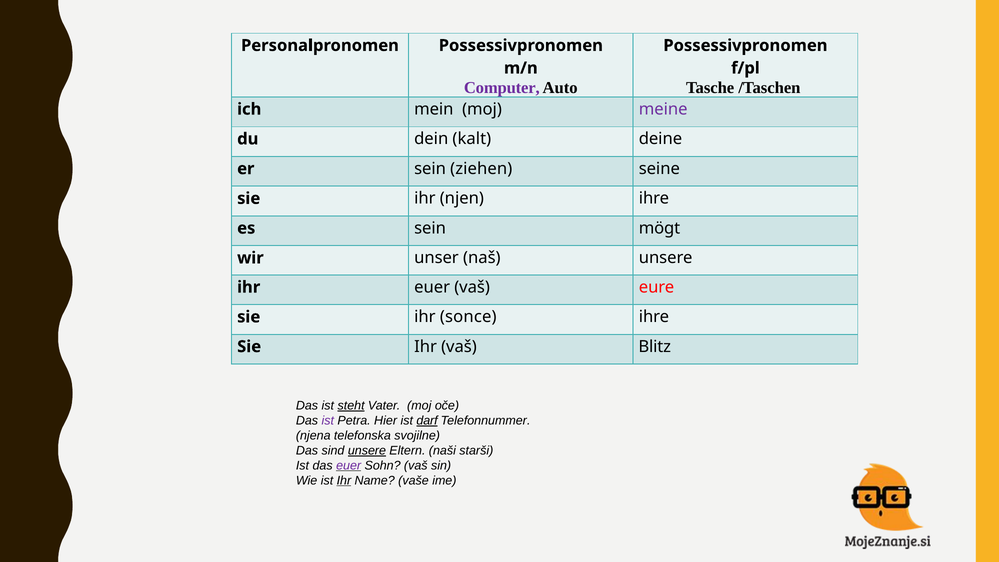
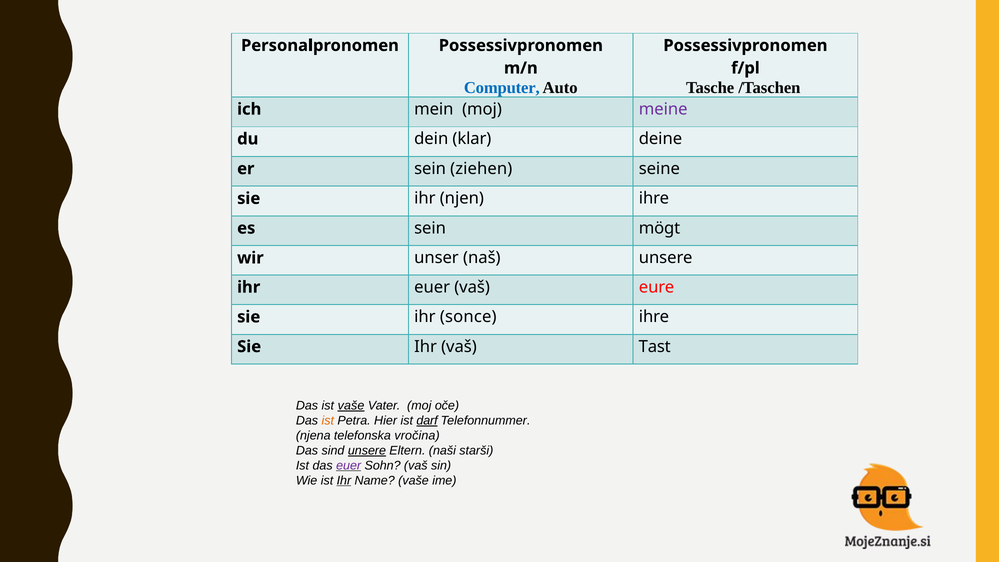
Computer colour: purple -> blue (502, 88)
kalt: kalt -> klar (472, 139)
Blitz: Blitz -> Tast (655, 347)
ist steht: steht -> vaše (351, 405)
ist colour: purple -> orange (328, 420)
svojilne: svojilne -> vročina (417, 435)
